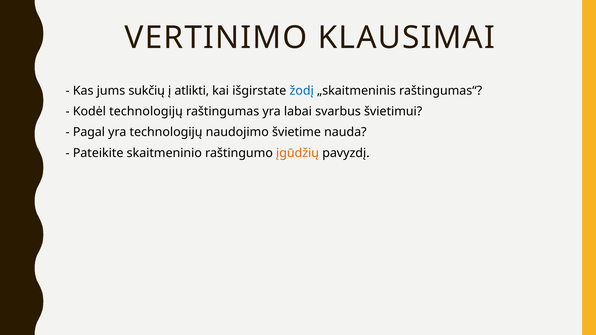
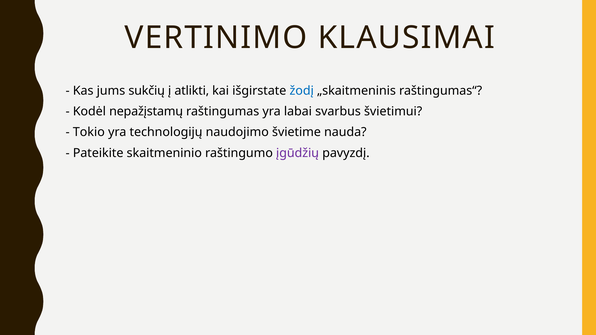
Kodėl technologijų: technologijų -> nepažįstamų (146, 112)
Pagal: Pagal -> Tokio (89, 132)
įgūdžių colour: orange -> purple (298, 153)
